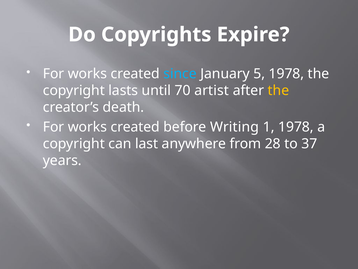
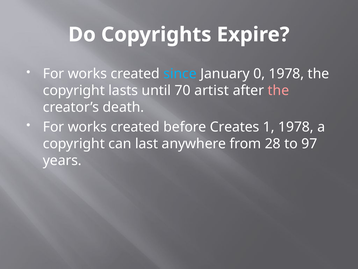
5: 5 -> 0 (259, 74)
the colour: yellow -> pink (278, 90)
Writing: Writing -> Creates (235, 127)
37: 37 -> 97 (309, 143)
